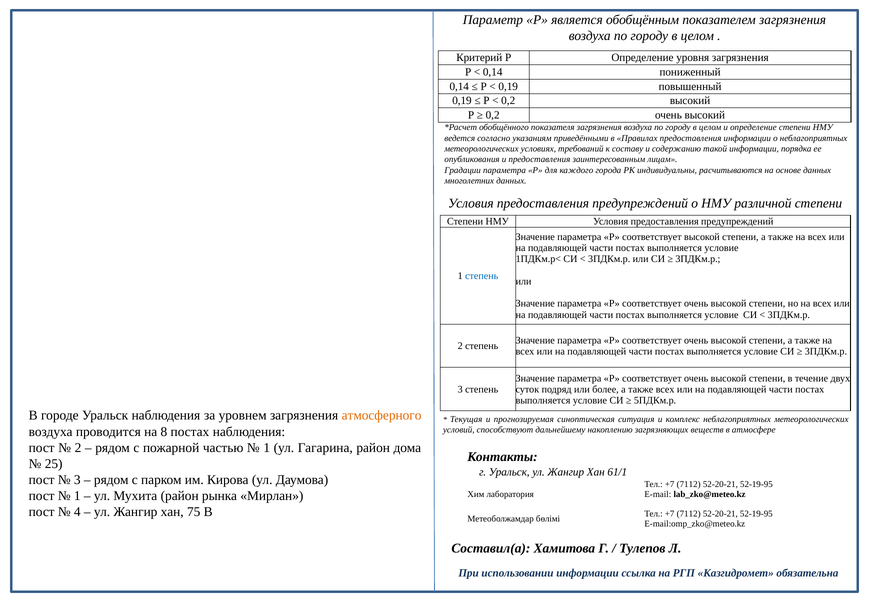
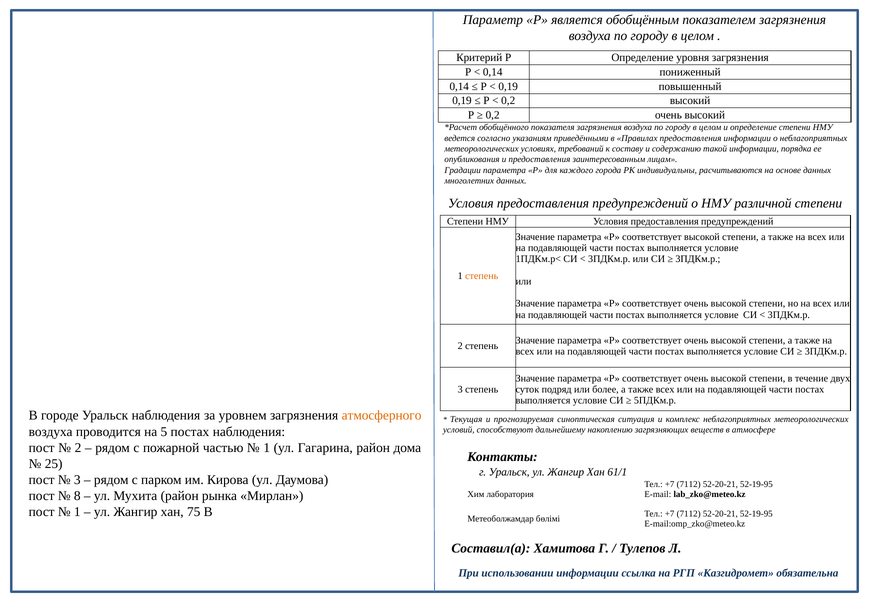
степень colour: blue -> orange (482, 276)
8: 8 -> 5 (164, 431)
1: 1 -> 8 (77, 496)
4: 4 -> 1 (77, 512)
